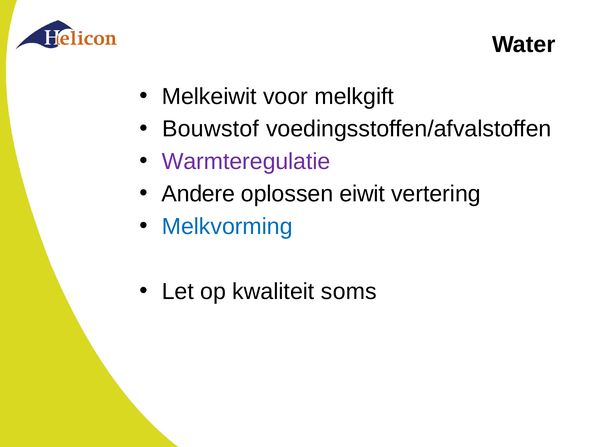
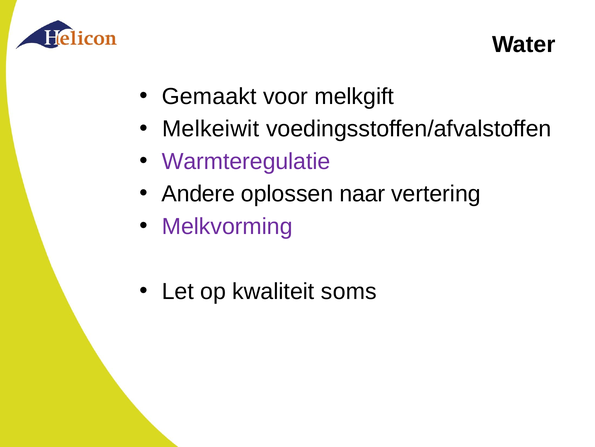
Melkeiwit: Melkeiwit -> Gemaakt (209, 96)
Bouwstof: Bouwstof -> Melkeiwit (211, 129)
eiwit: eiwit -> naar (362, 194)
Melkvorming colour: blue -> purple (227, 226)
